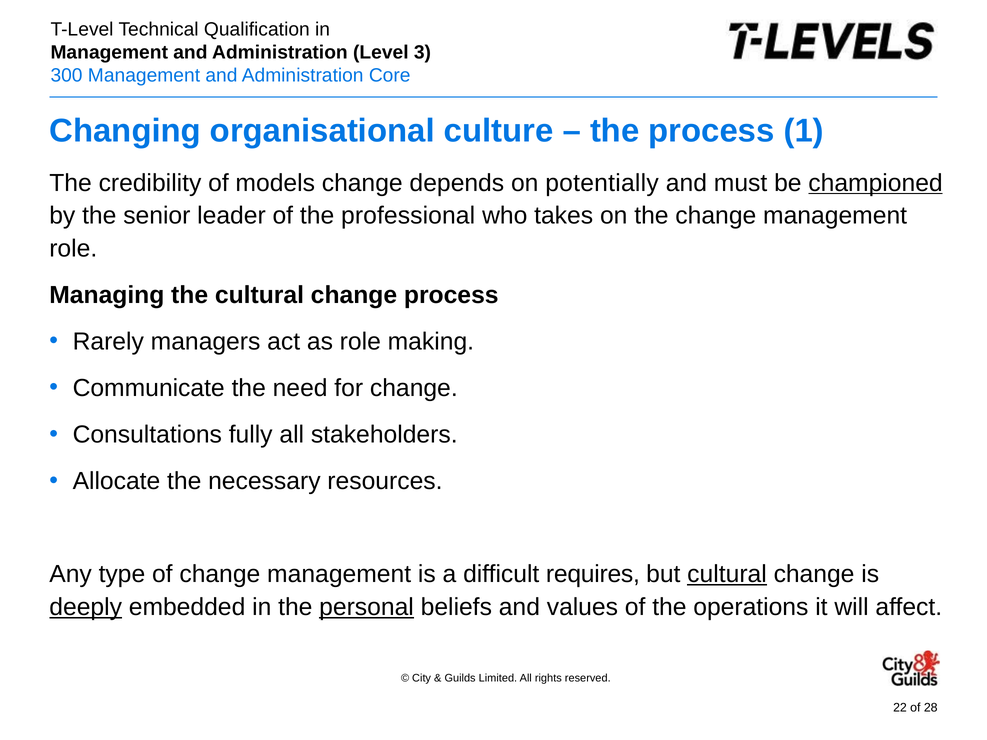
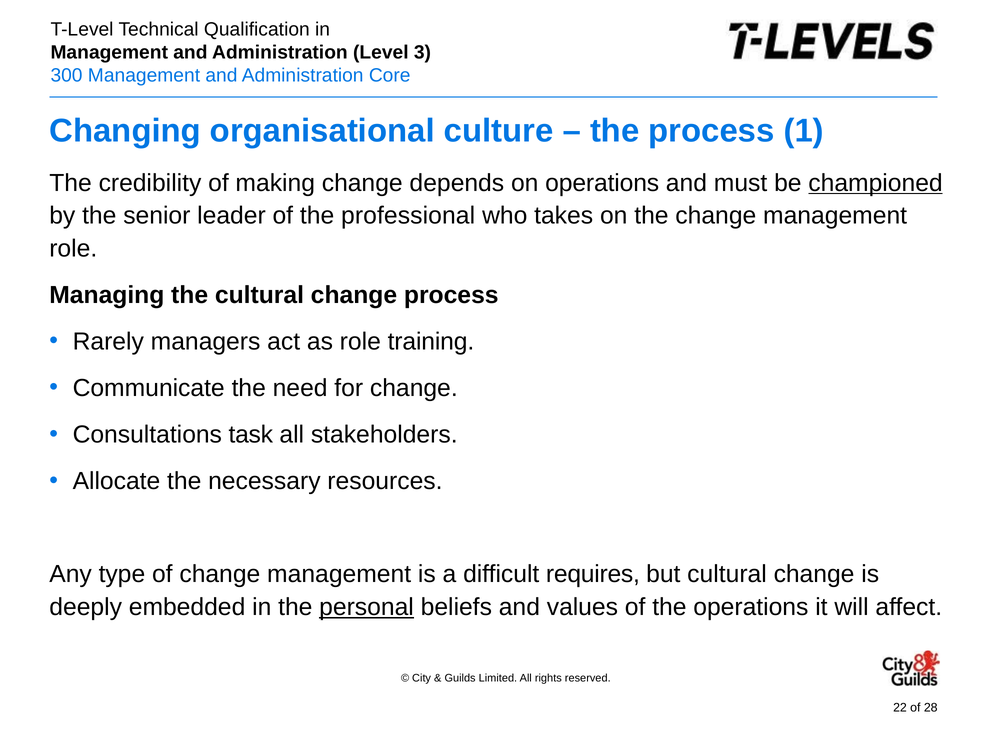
models: models -> making (275, 183)
on potentially: potentially -> operations (602, 183)
making: making -> training (431, 342)
fully: fully -> task (251, 435)
cultural underline: present -> none (727, 574)
deeply underline: present -> none (86, 607)
